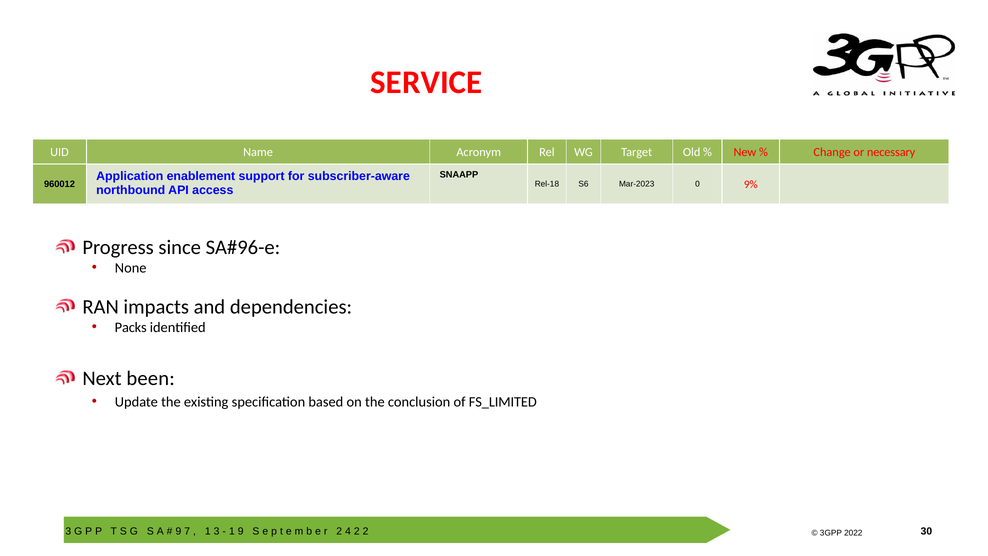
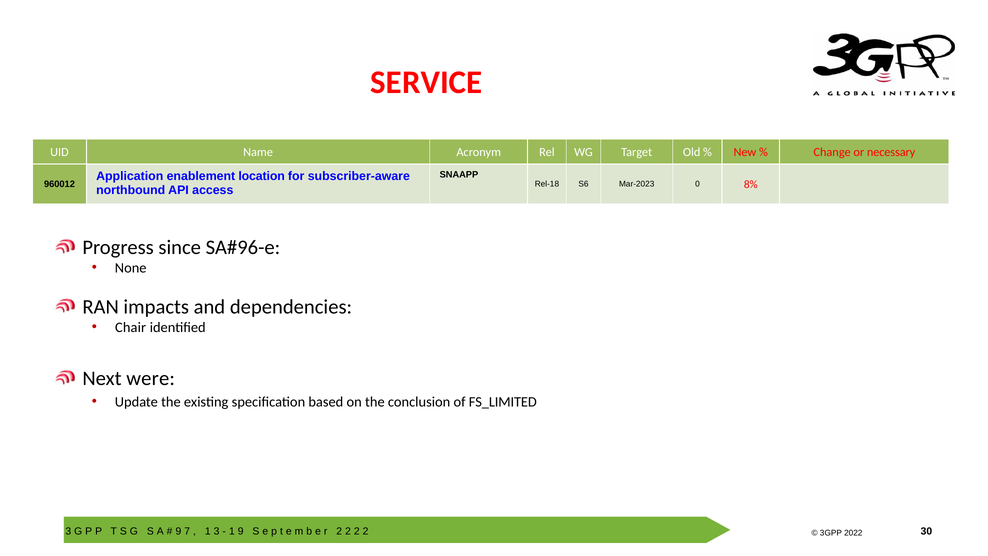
support: support -> location (262, 176)
9%: 9% -> 8% (751, 184)
Packs: Packs -> Chair (131, 327)
been: been -> were (151, 378)
4: 4 -> 2 (348, 531)
